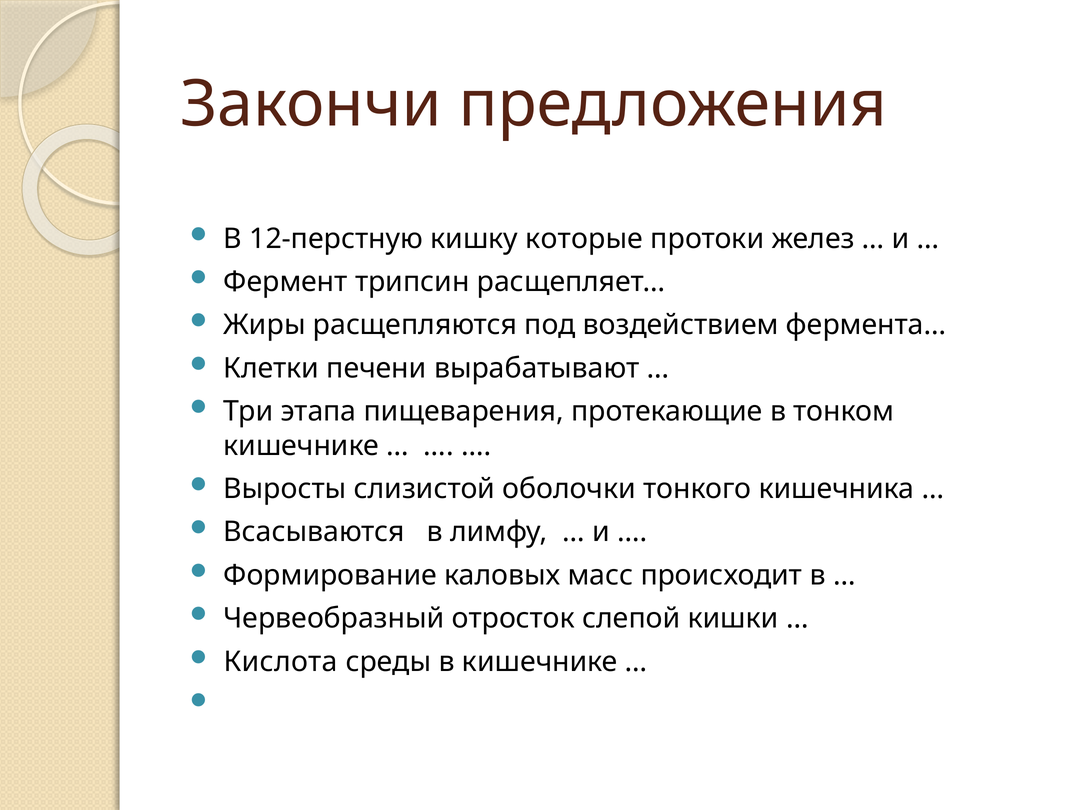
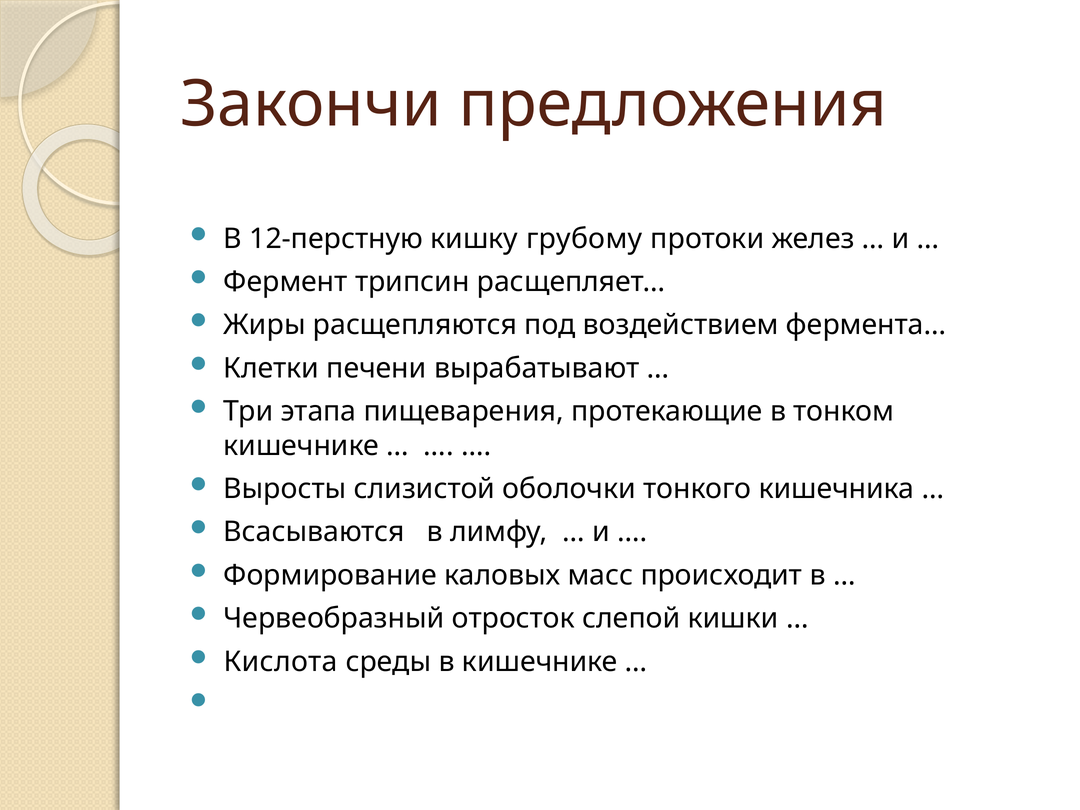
которые: которые -> грубому (584, 239)
